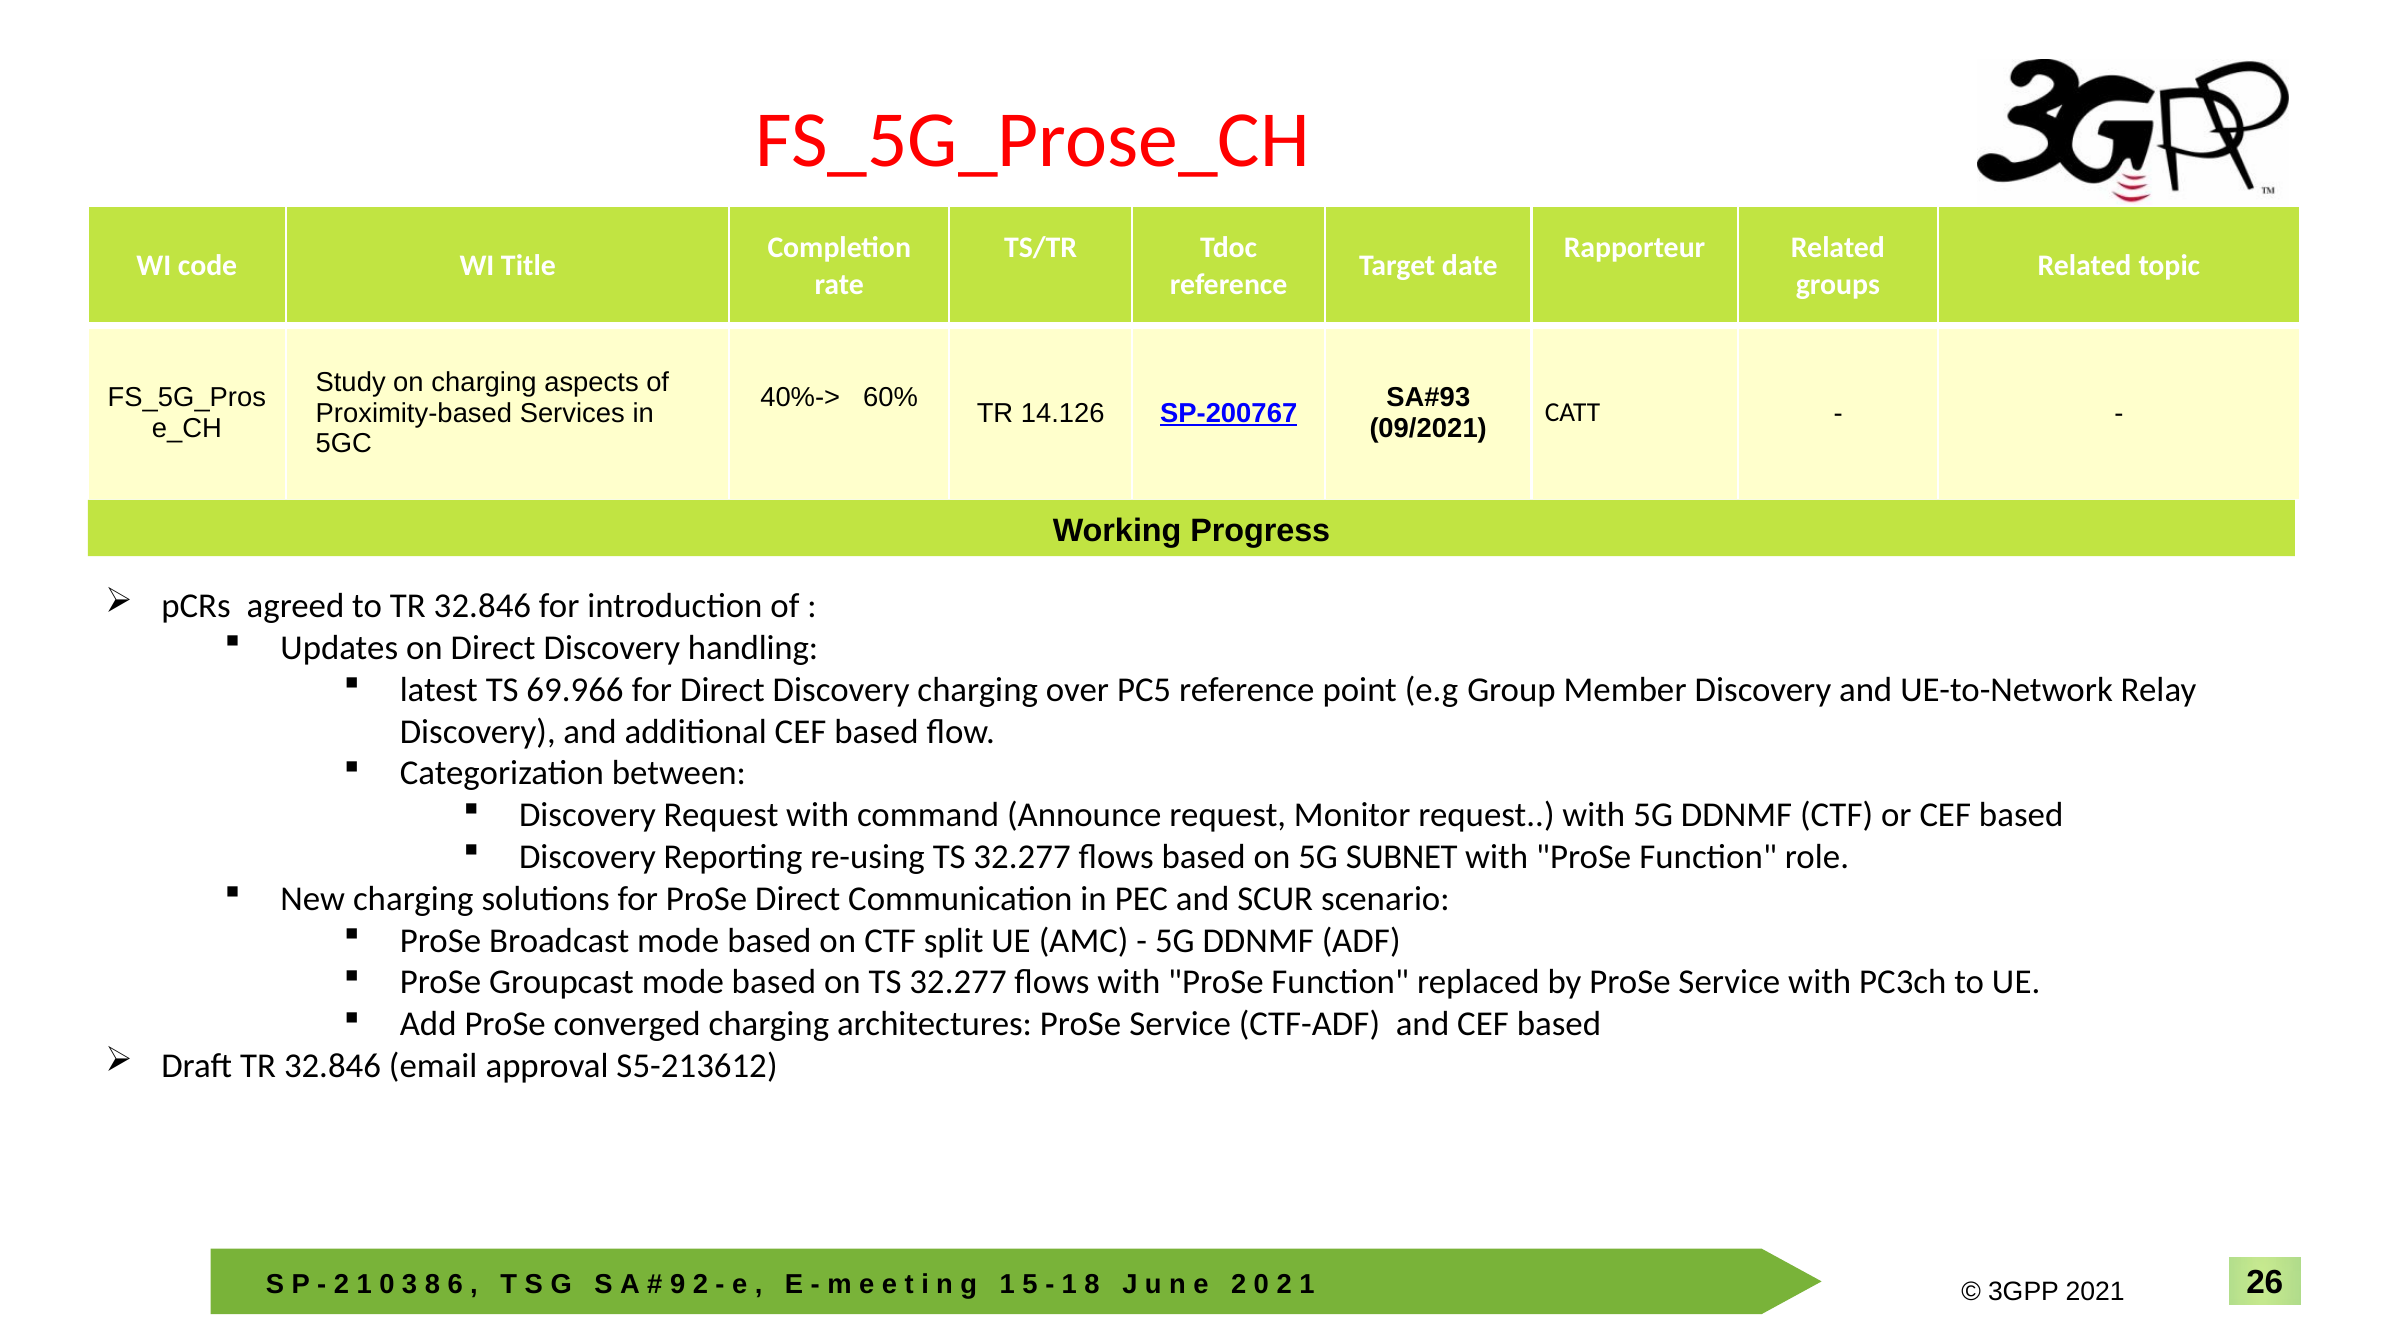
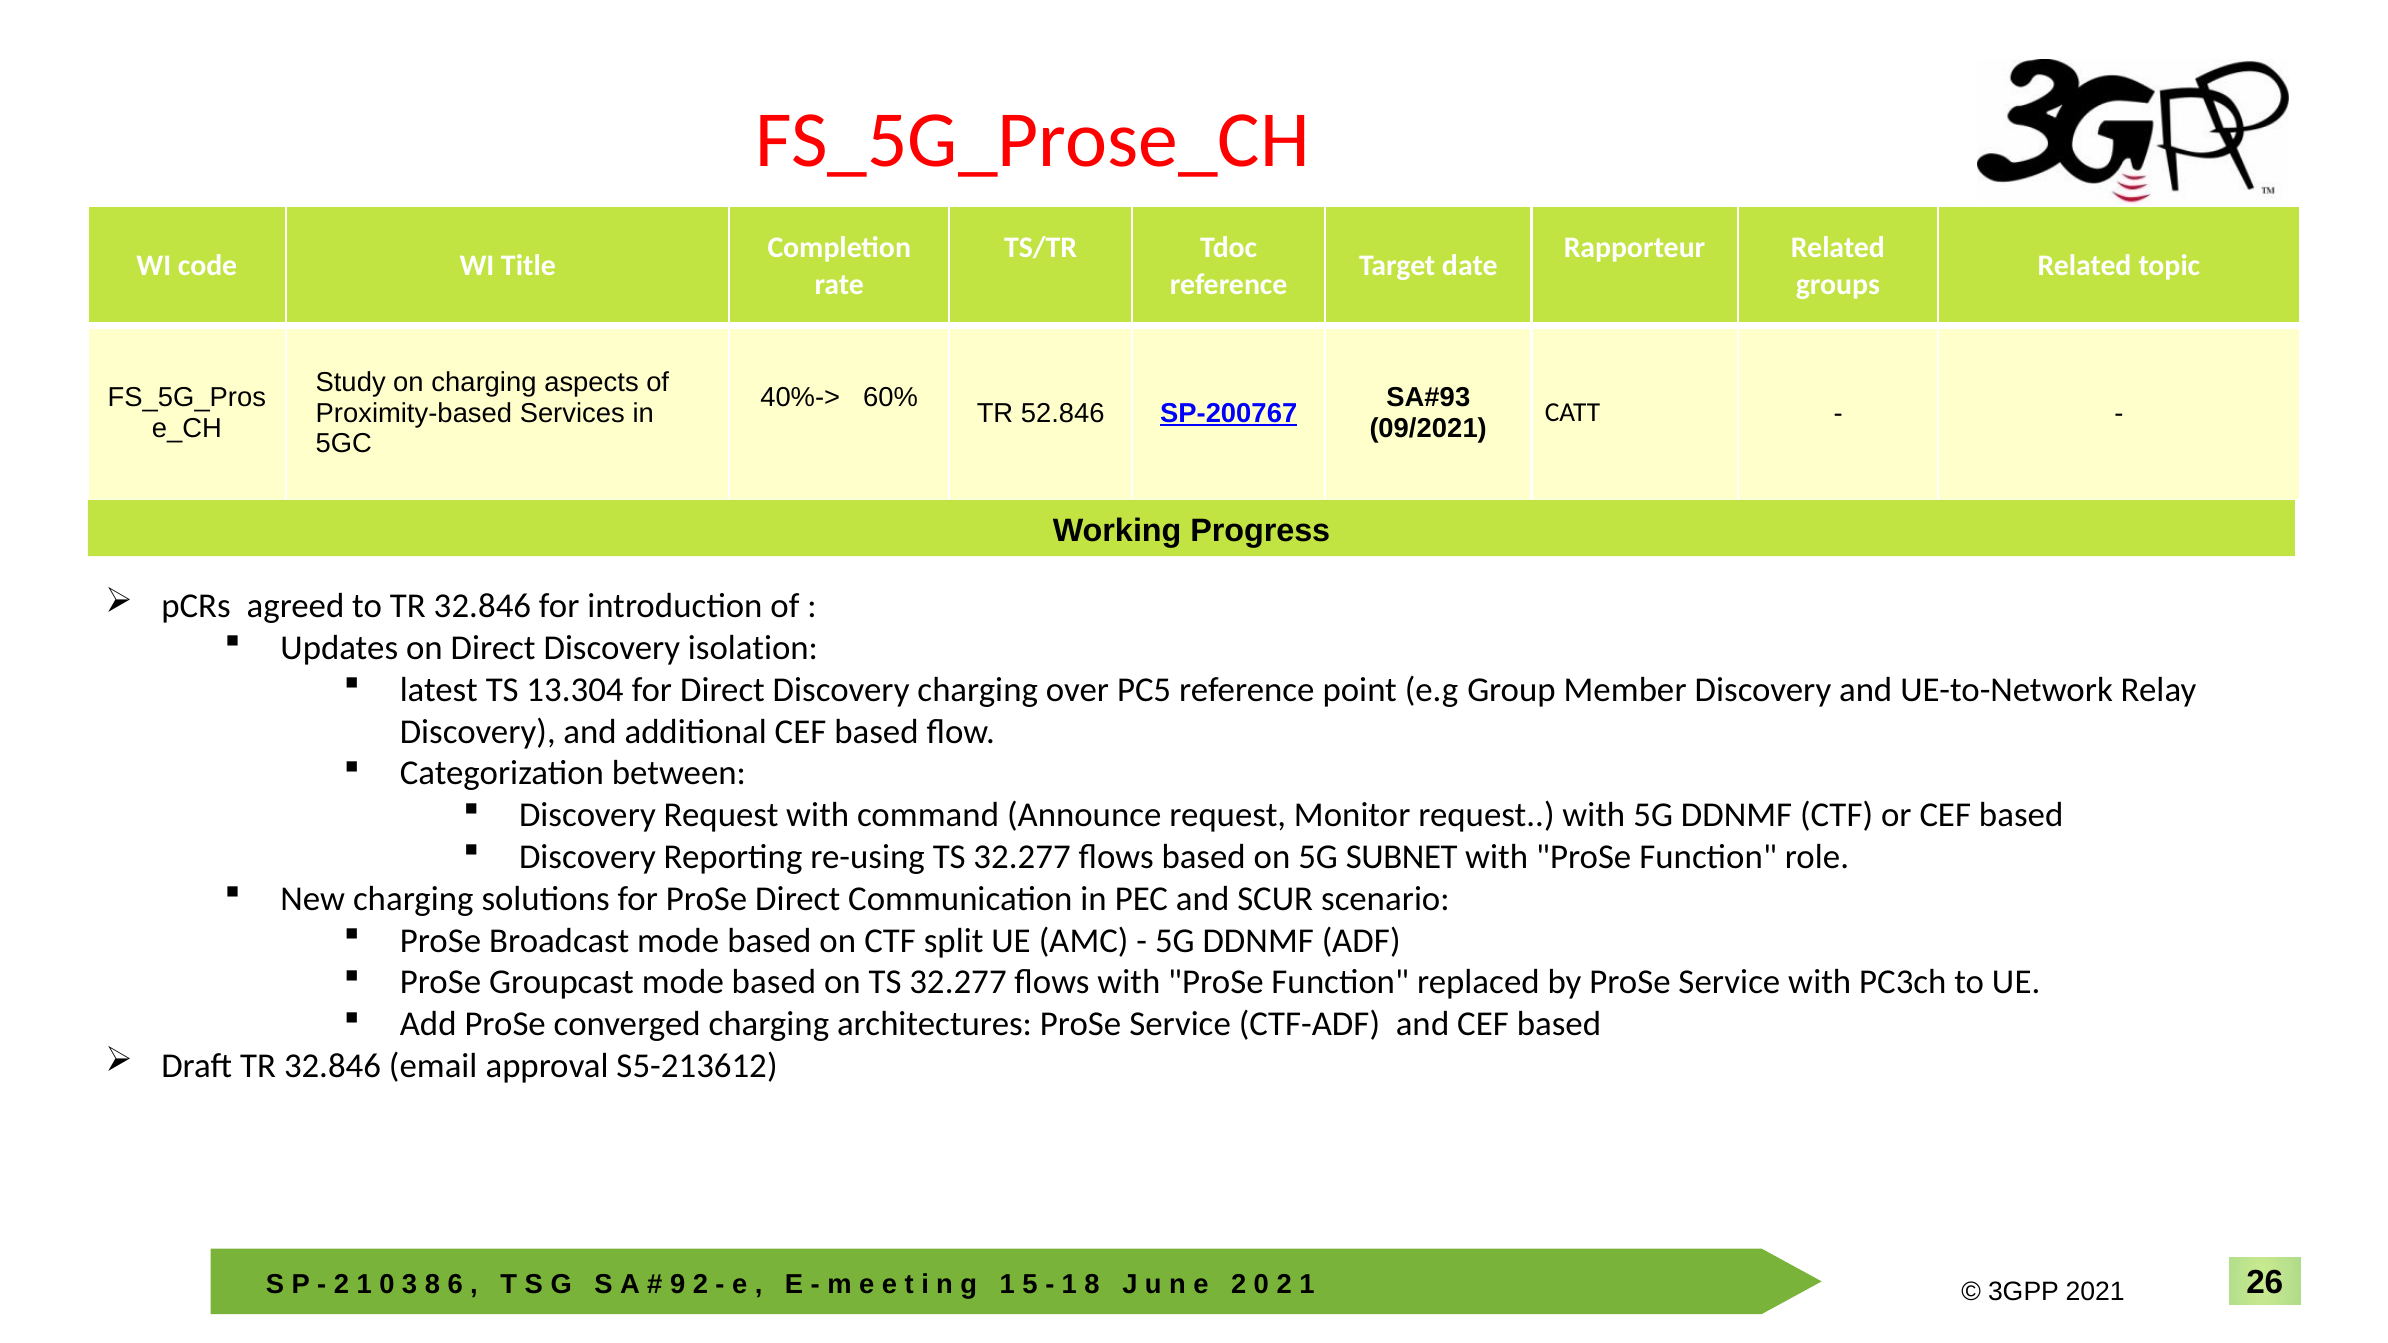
14.126: 14.126 -> 52.846 (1063, 413)
handling: handling -> isolation (753, 648)
69.966: 69.966 -> 13.304 (575, 690)
